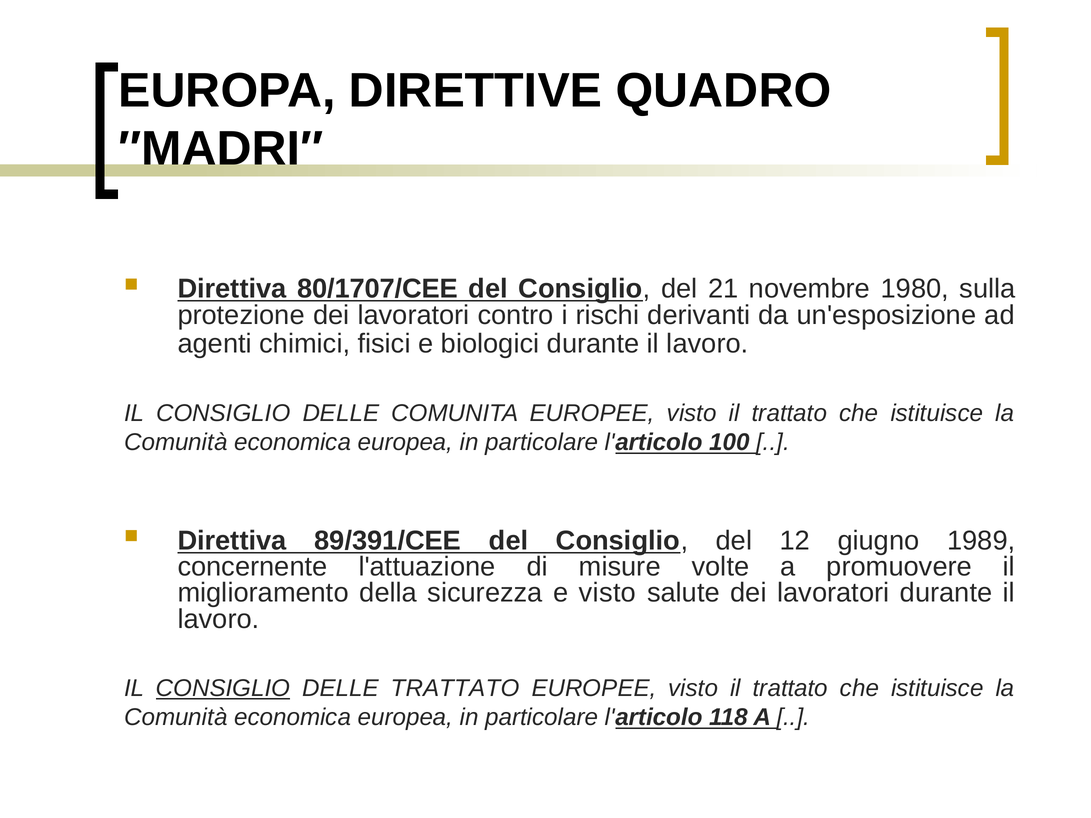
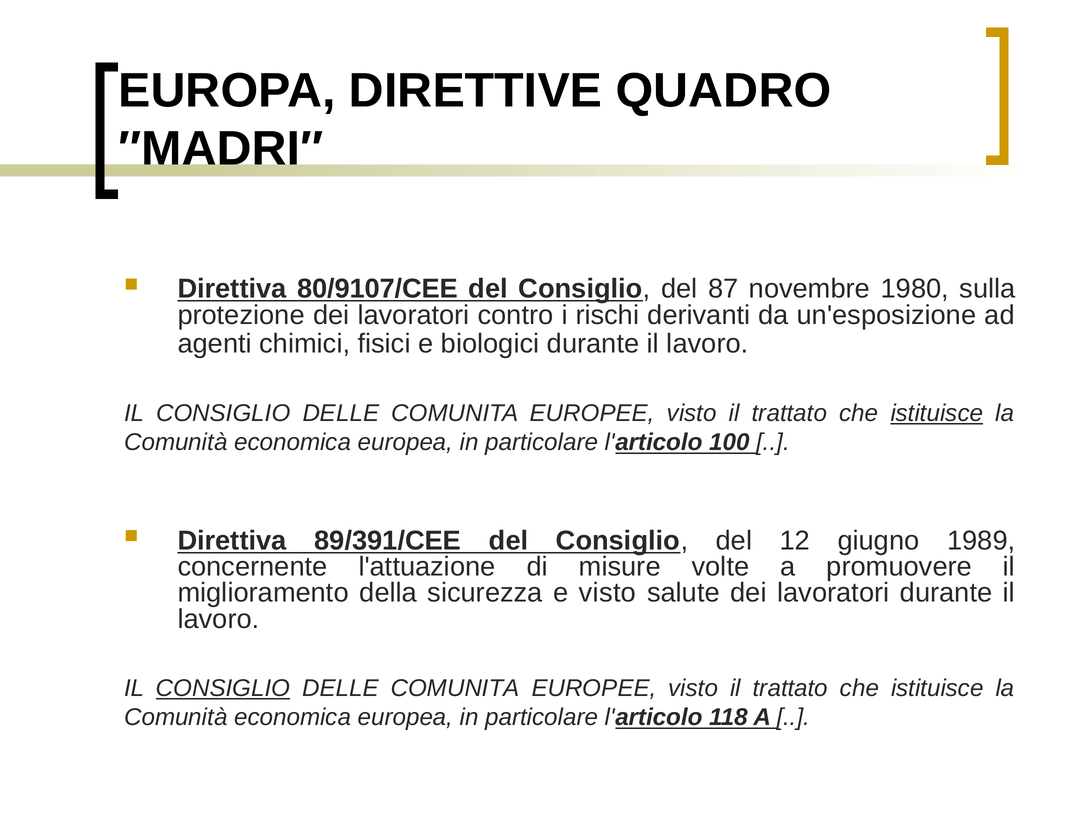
80/1707/CEE: 80/1707/CEE -> 80/9107/CEE (377, 289)
21: 21 -> 87 (723, 289)
istituisce underline: none -> present (937, 414)
TRATTATO: TRATTATO -> COMUNITA (455, 689)
